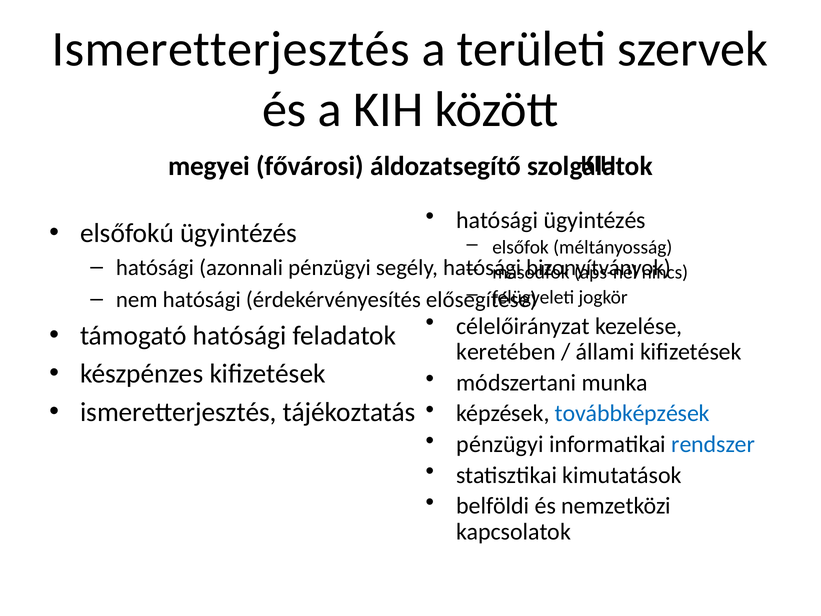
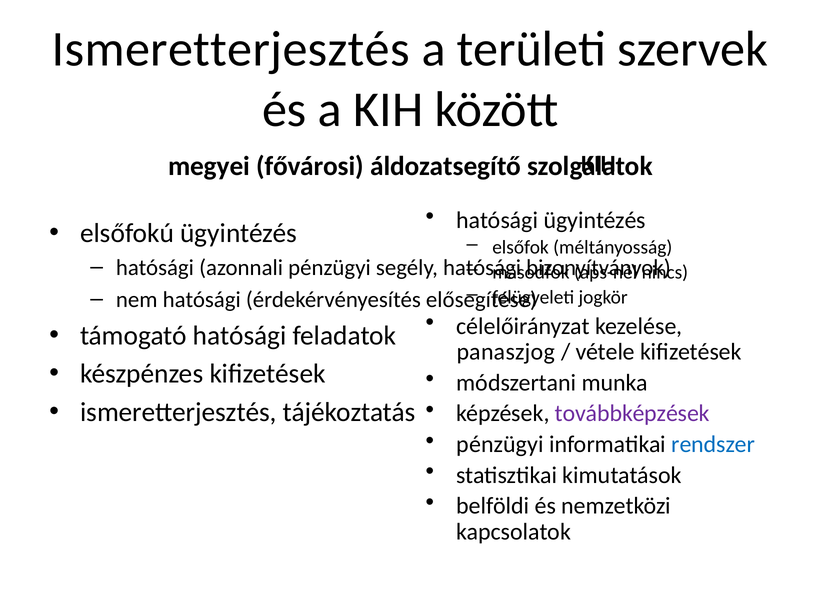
keretében: keretében -> panaszjog (506, 352)
állami: állami -> vétele (605, 352)
továbbképzések colour: blue -> purple (632, 413)
